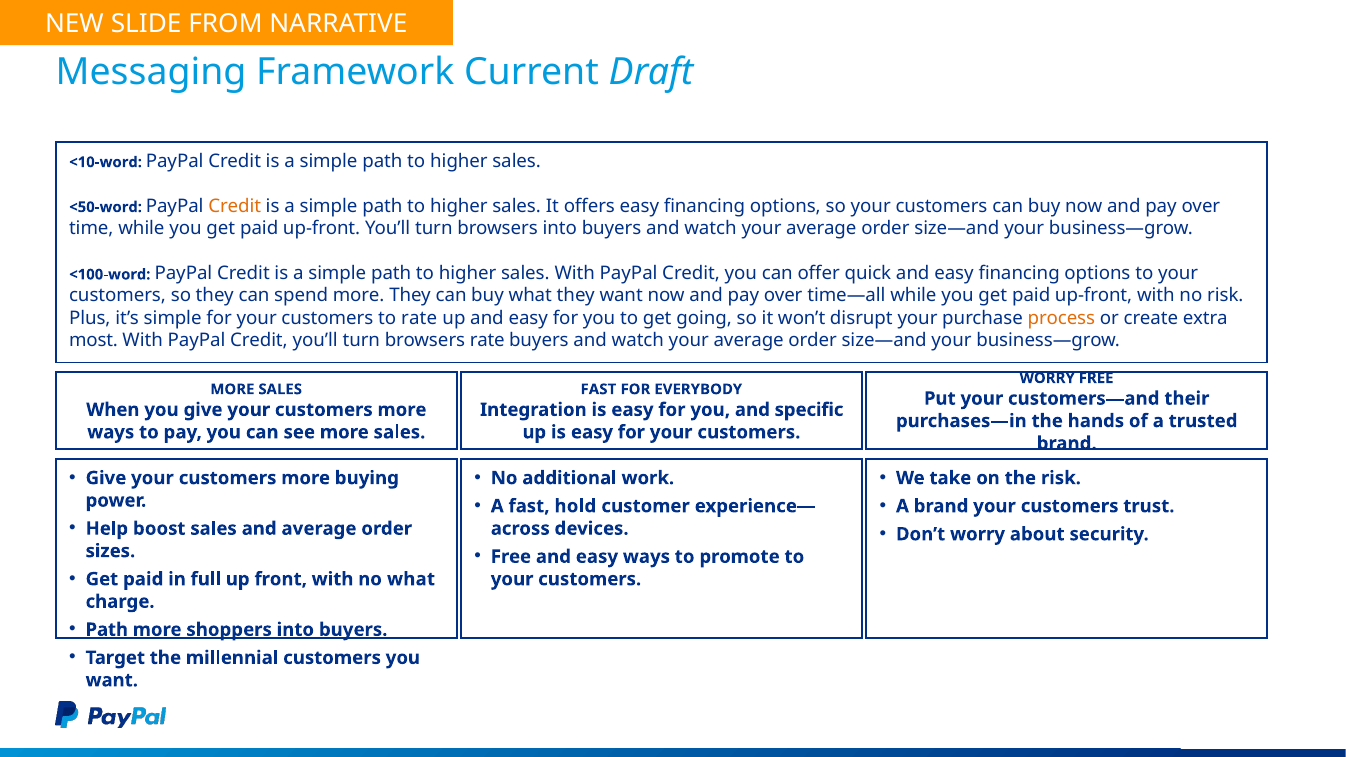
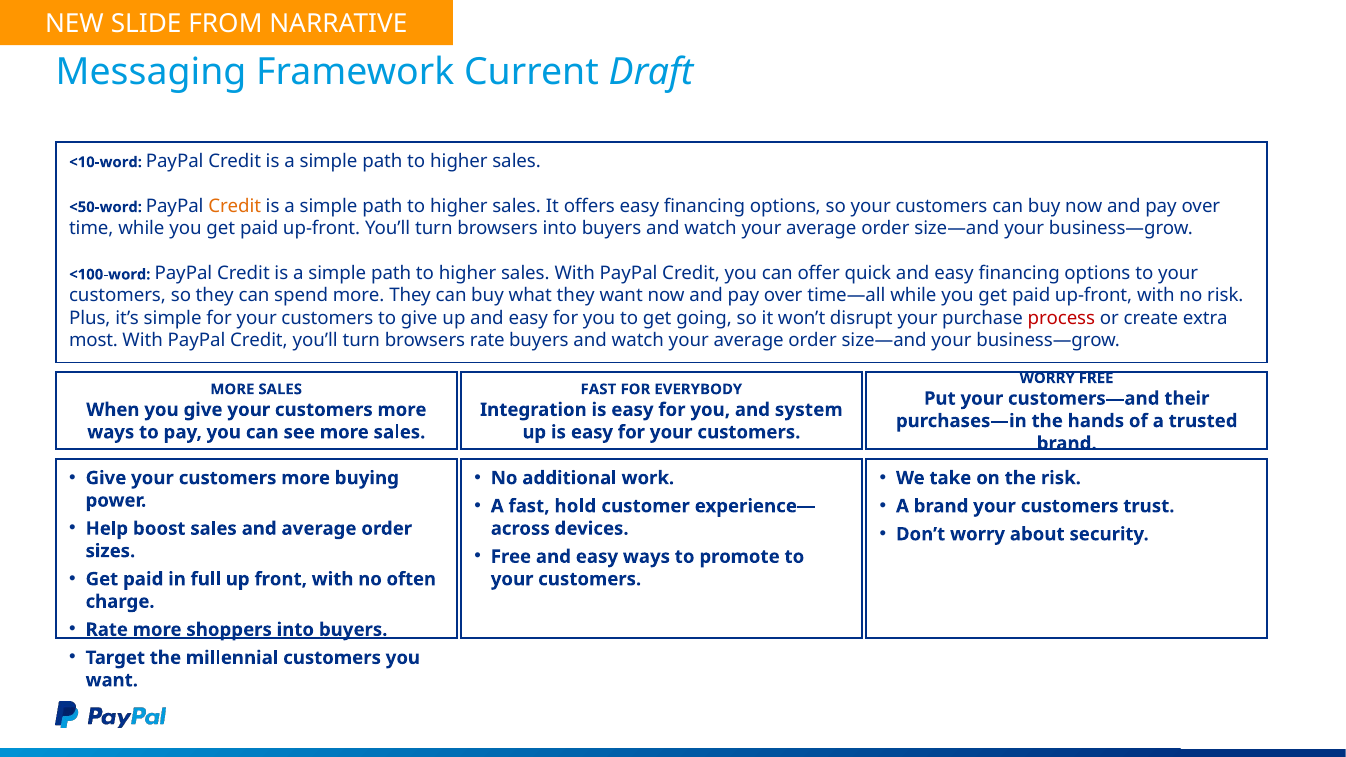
to rate: rate -> give (419, 318)
process colour: orange -> red (1061, 318)
specific: specific -> system (809, 410)
no what: what -> often (411, 579)
Path: Path -> Rate (107, 630)
